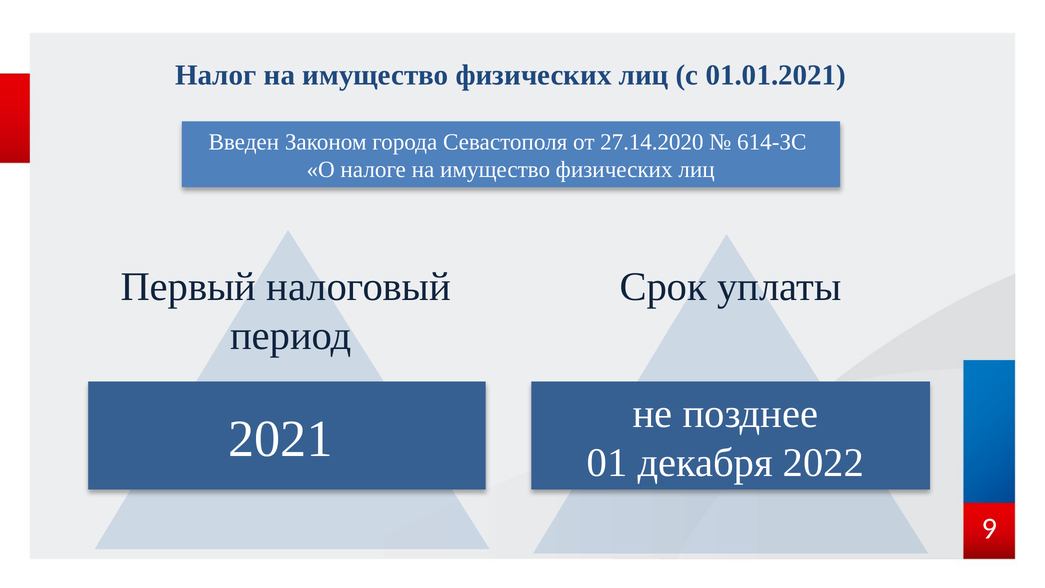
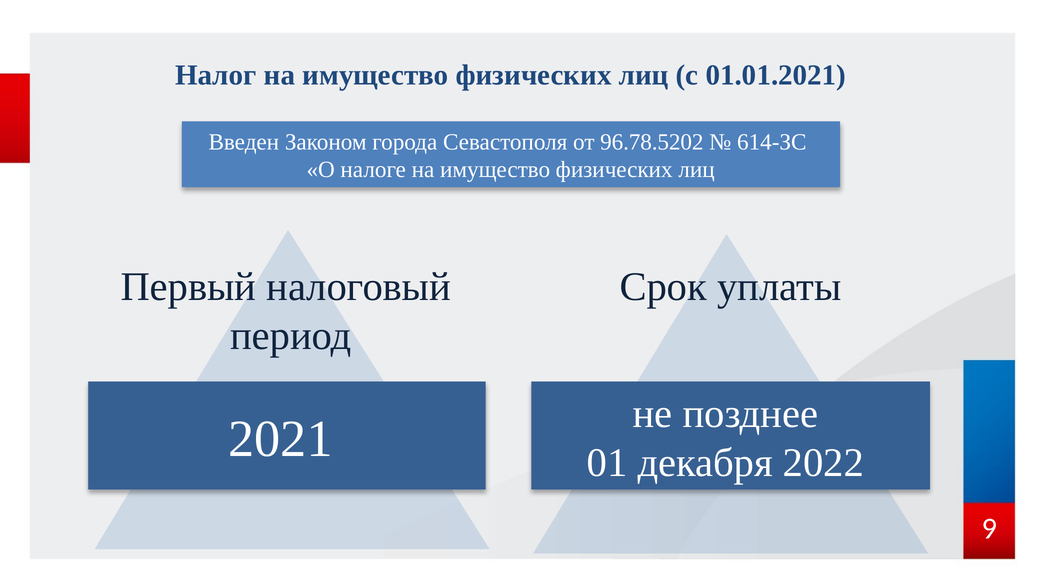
27.14.2020: 27.14.2020 -> 96.78.5202 (652, 142)
